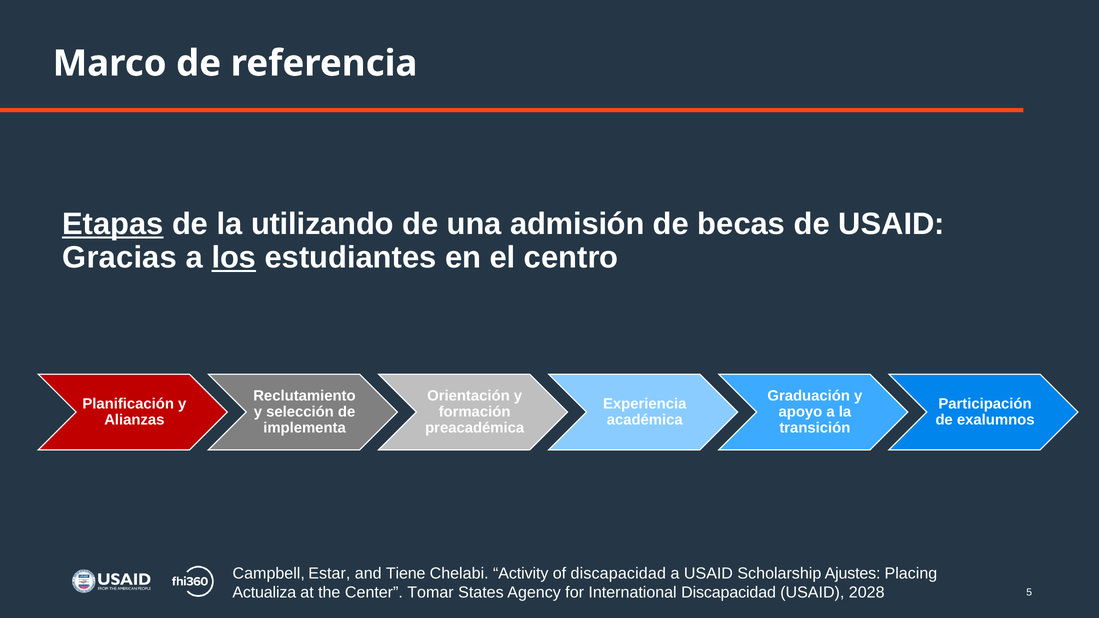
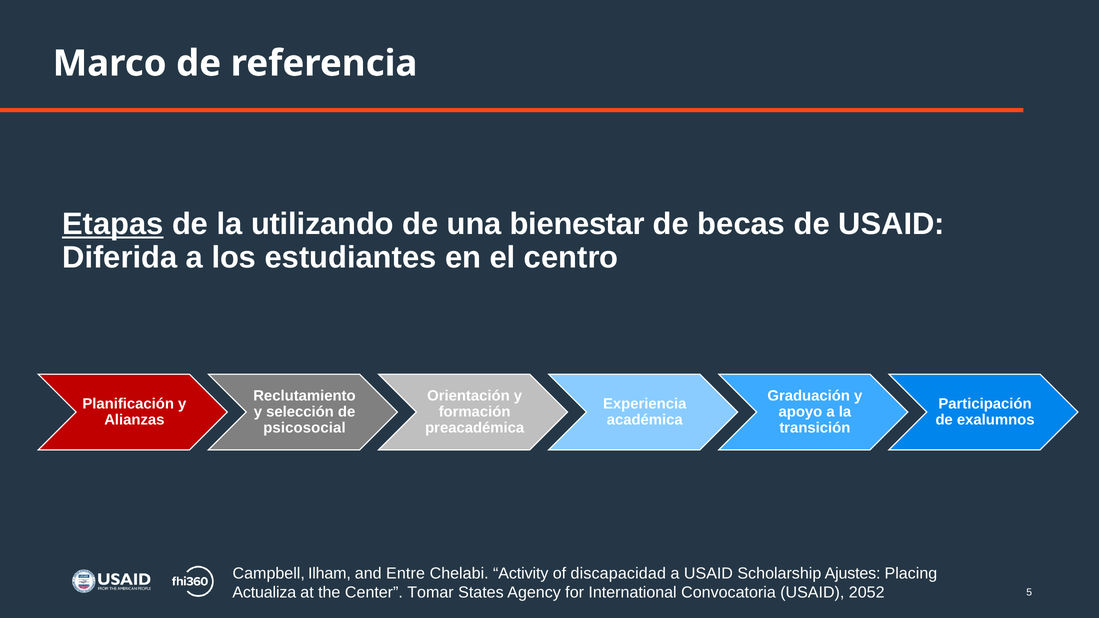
admisión: admisión -> bienestar (577, 224)
Gracias: Gracias -> Diferida (120, 258)
los underline: present -> none (234, 258)
implementa: implementa -> psicosocial (304, 428)
Estar: Estar -> Ilham (329, 573)
Tiene: Tiene -> Entre (406, 573)
International Discapacidad: Discapacidad -> Convocatoria (728, 593)
2028: 2028 -> 2052 (867, 593)
